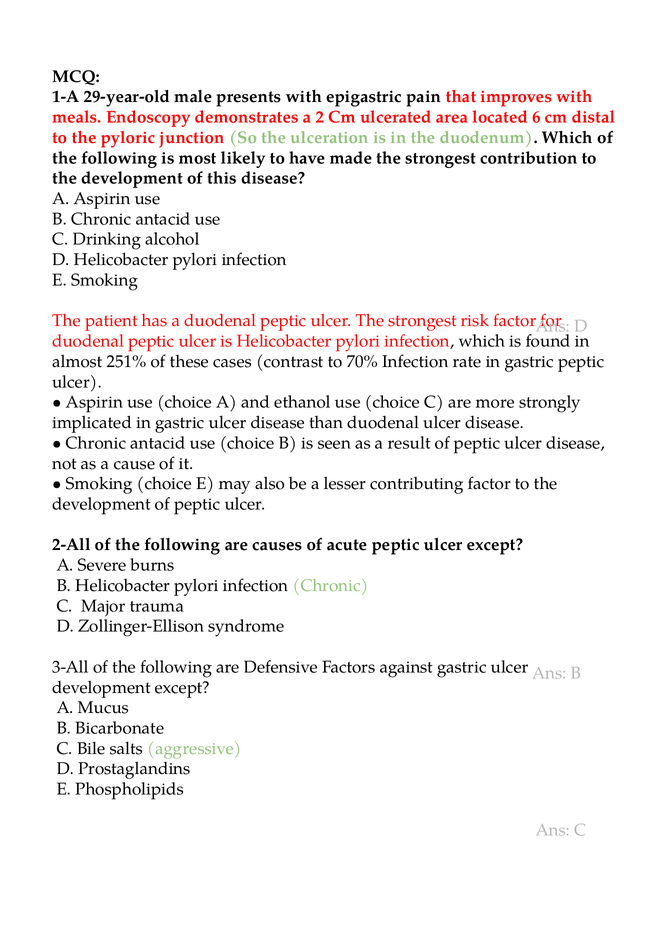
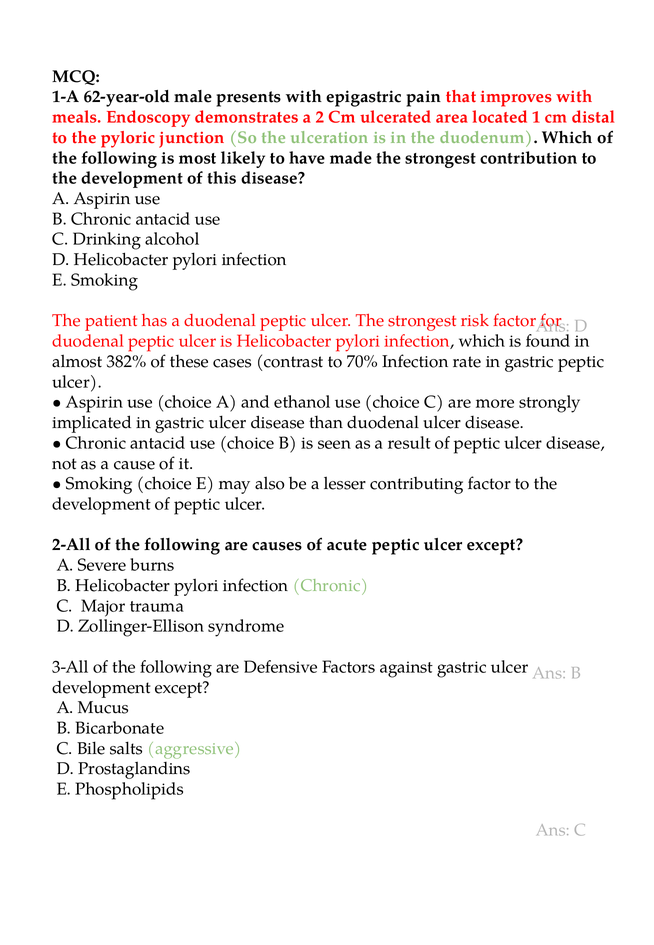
29-year-old: 29-year-old -> 62-year-old (127, 97)
6: 6 -> 1 (536, 117)
251%: 251% -> 382% (127, 361)
